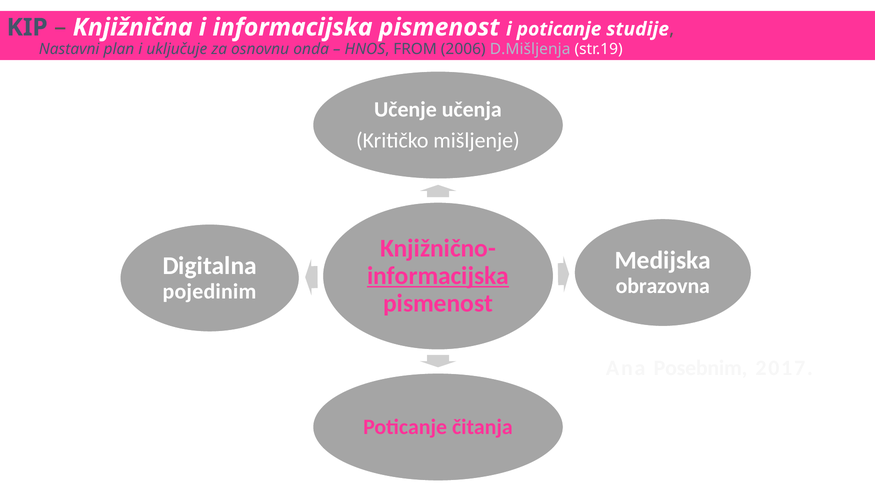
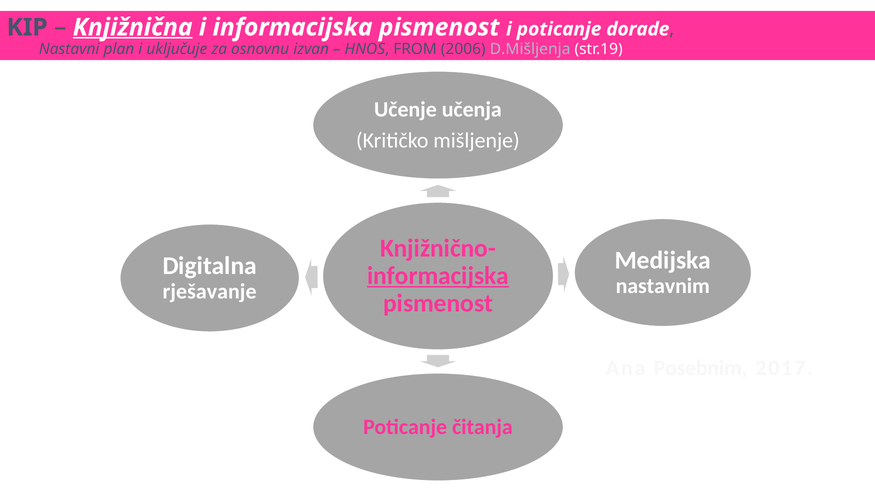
Knjižnična underline: none -> present (133, 27)
studije: studije -> dorade (638, 29)
onda: onda -> izvan (311, 49)
obrazovna: obrazovna -> nastavnim (663, 286)
pojedinim: pojedinim -> rješavanje (210, 292)
